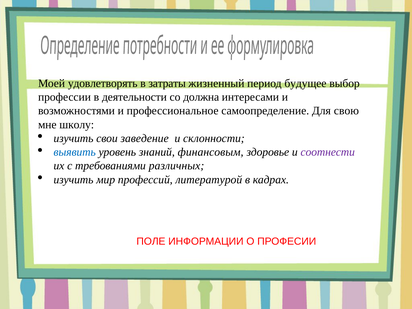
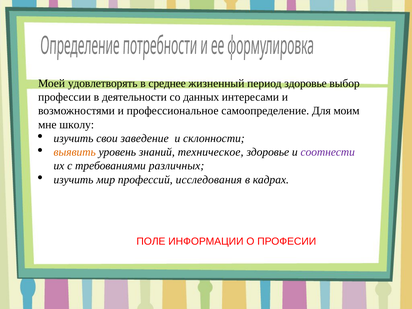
затраты: затраты -> среднее (167, 83)
период будущее: будущее -> здоровье (306, 83)
должна: должна -> данных (201, 97)
свою: свою -> моим (347, 111)
выявить colour: blue -> orange (75, 152)
финансовым: финансовым -> техническое (211, 152)
литературой: литературой -> исследования (209, 180)
